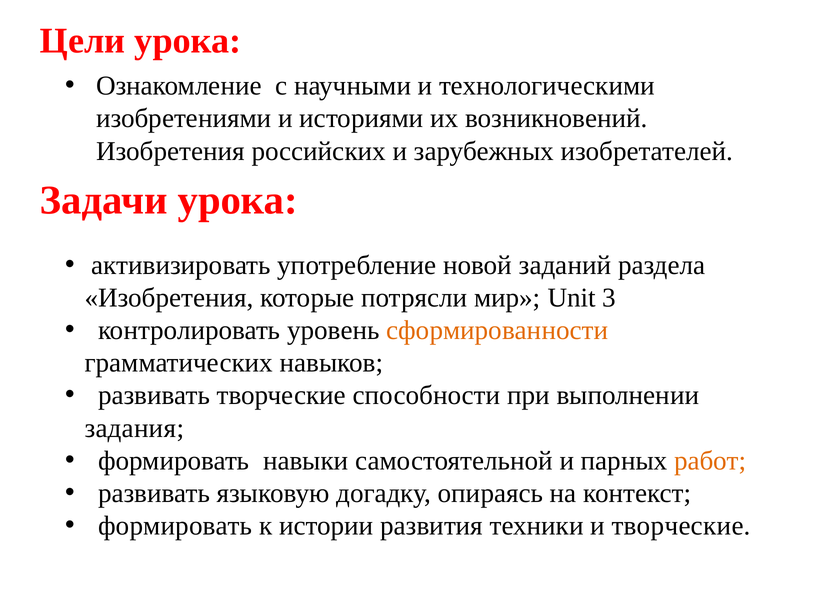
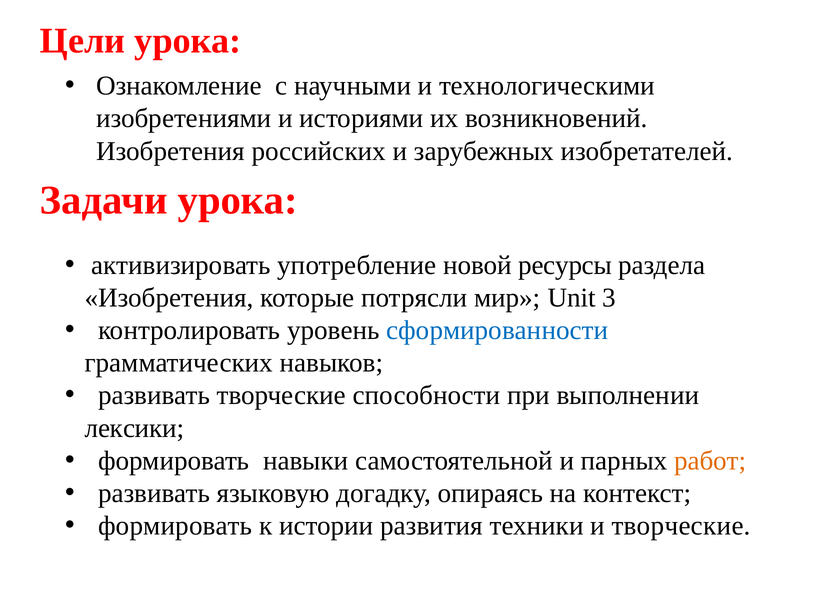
заданий: заданий -> ресурсы (565, 265)
сформированности colour: orange -> blue (497, 330)
задания: задания -> лексики (134, 428)
